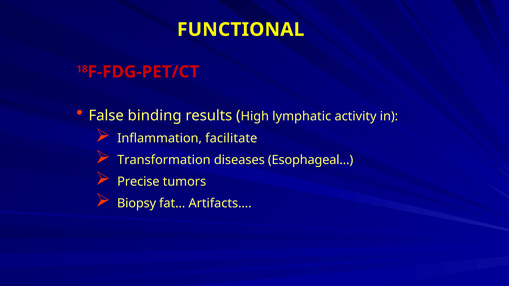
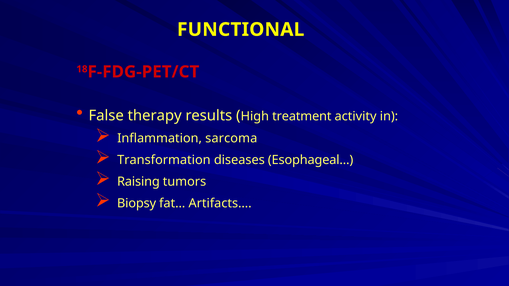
binding: binding -> therapy (155, 116)
lymphatic: lymphatic -> treatment (302, 116)
facilitate: facilitate -> sarcoma (231, 139)
Precise: Precise -> Raising (138, 182)
